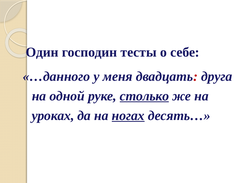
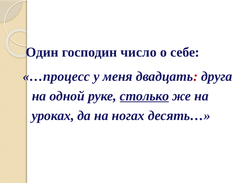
тесты: тесты -> число (139, 52)
…данного: …данного -> …процесс (56, 77)
ногах underline: present -> none (128, 116)
